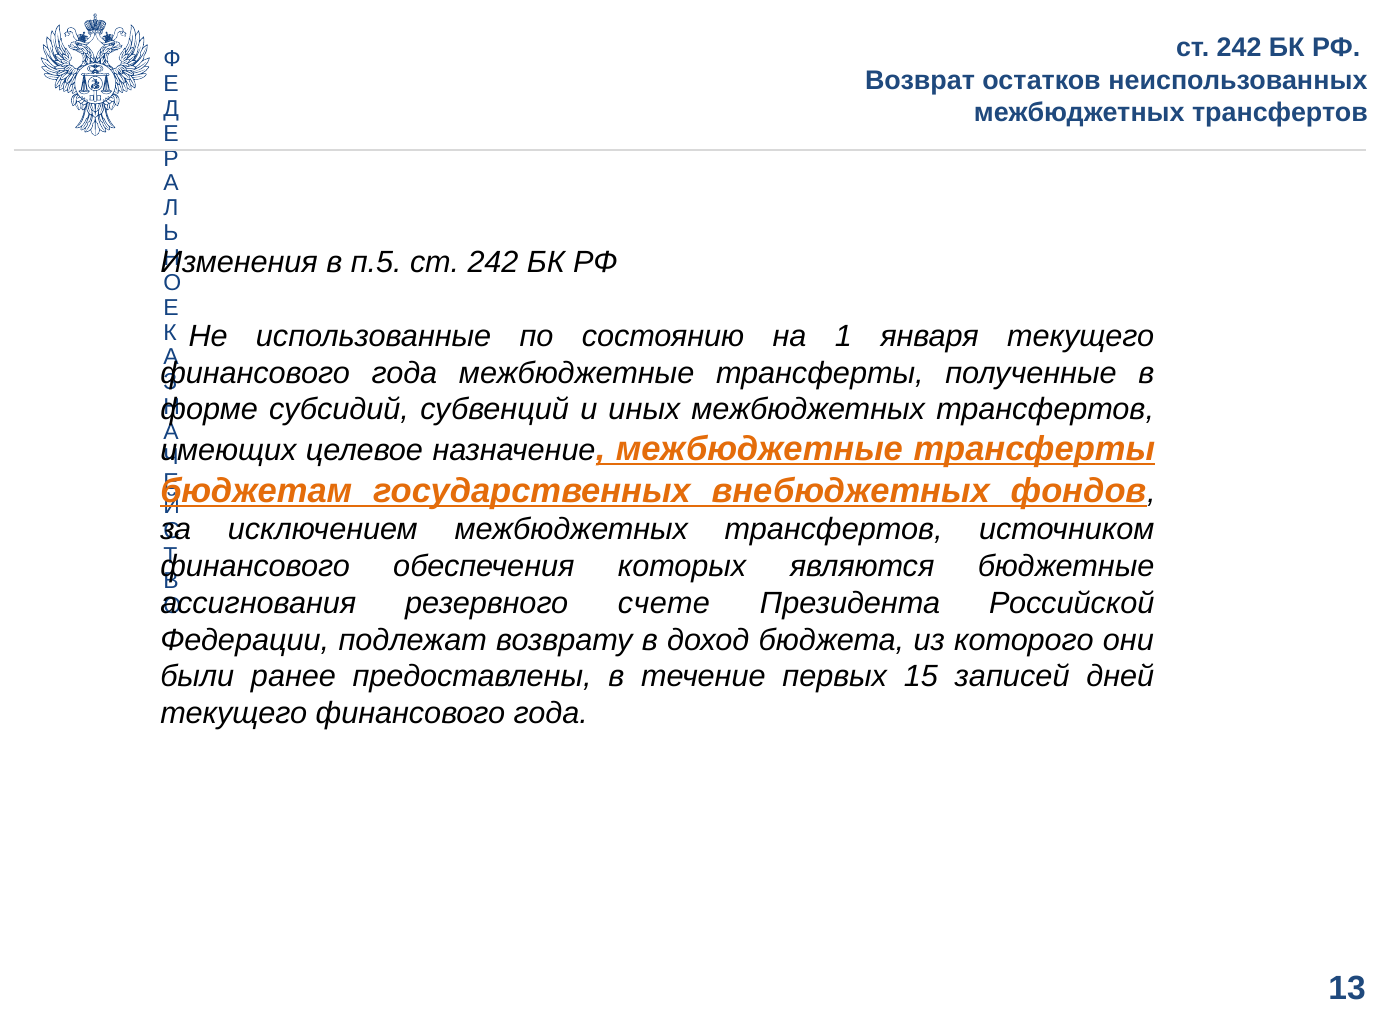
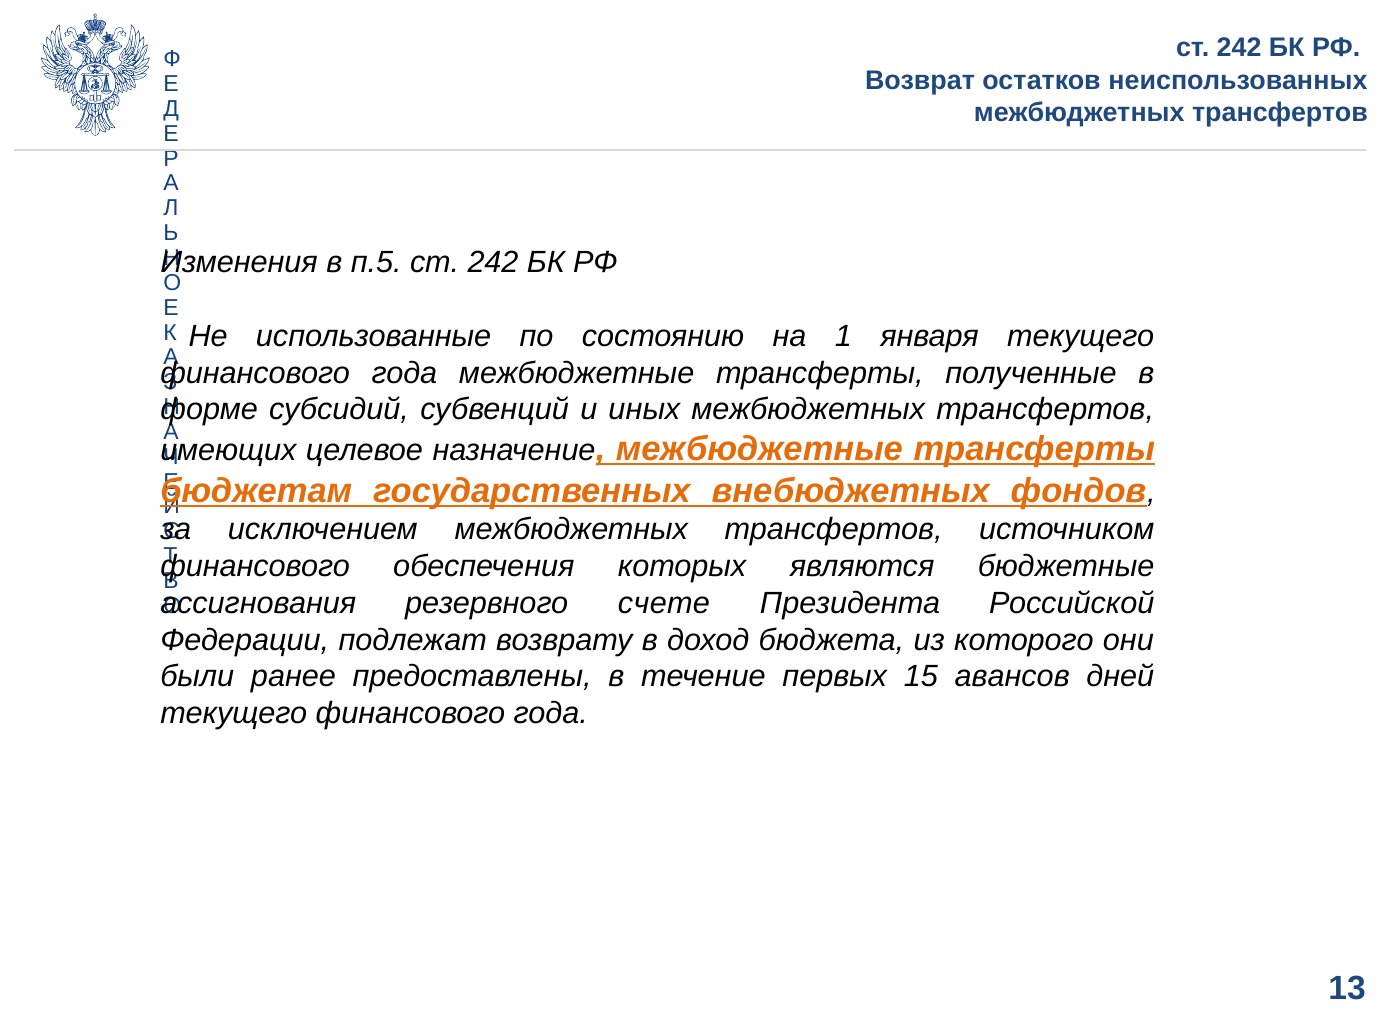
записей: записей -> авансов (1012, 677)
